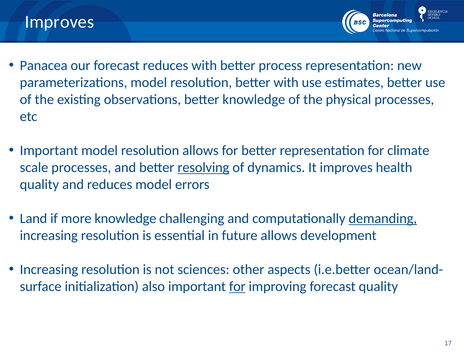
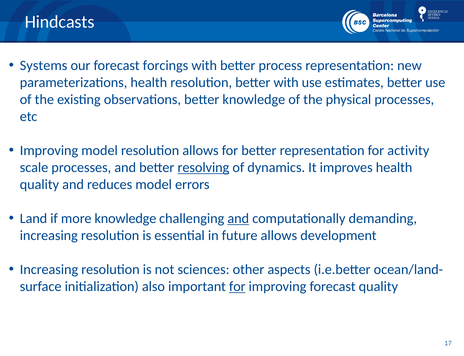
Improves: Improves -> Hindcasts (60, 22)
Panacea: Panacea -> Systems (44, 66)
forecast reduces: reduces -> forcings (166, 66)
parameterizations model: model -> health (149, 83)
Important: Important -> Improving (49, 151)
climate: climate -> activity (408, 151)
and underline: none -> present (238, 219)
demanding underline: present -> none (383, 219)
